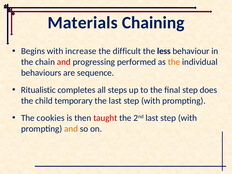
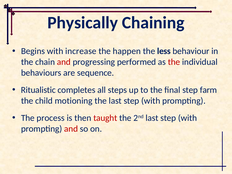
Materials: Materials -> Physically (83, 23)
difficult: difficult -> happen (127, 51)
the colour: orange -> red (174, 62)
does: does -> farm (208, 90)
temporary: temporary -> motioning (74, 101)
cookies: cookies -> process (51, 118)
and colour: orange -> red (71, 129)
